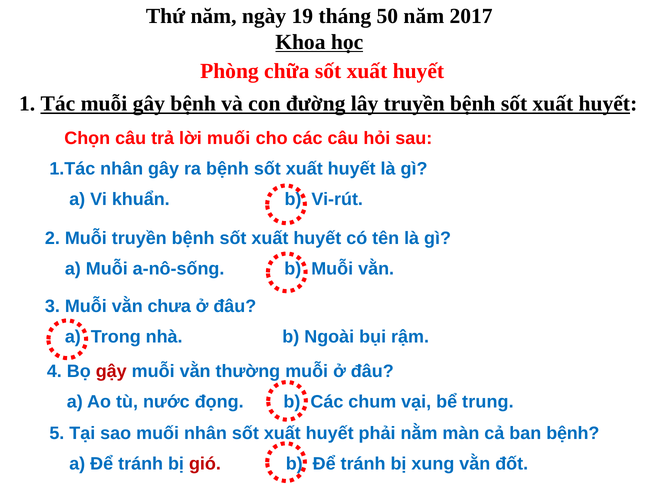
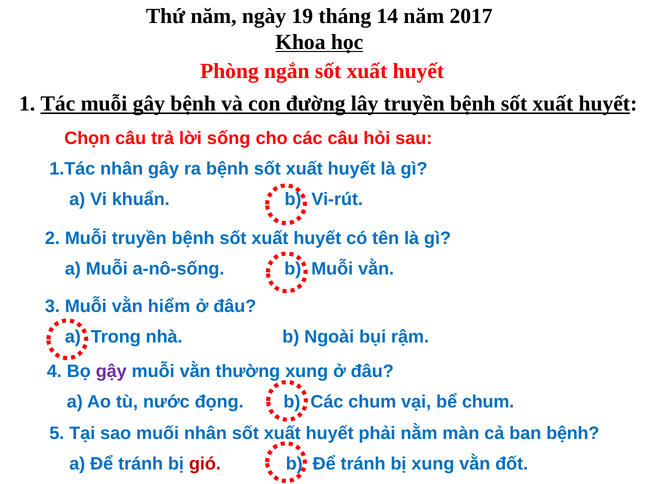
50: 50 -> 14 (387, 16)
chữa: chữa -> ngắn (287, 71)
lời muối: muối -> sống (229, 139)
chưa: chưa -> hiểm (169, 307)
gậy colour: red -> purple (111, 372)
thường muỗi: muỗi -> xung (307, 372)
bể trung: trung -> chum (488, 402)
